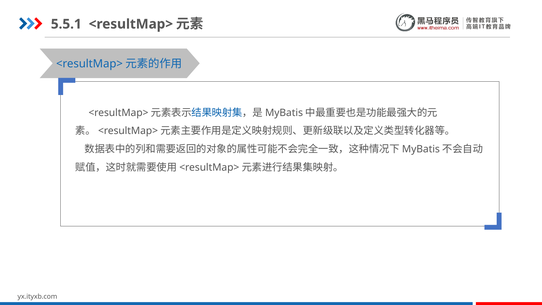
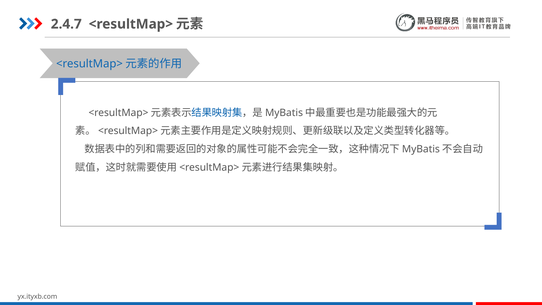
5.5.1: 5.5.1 -> 2.4.7 (66, 24)
